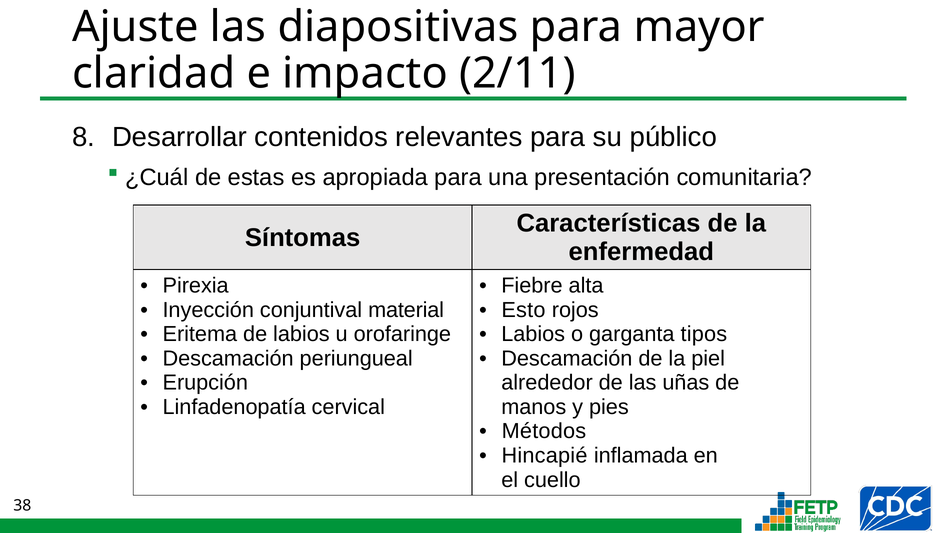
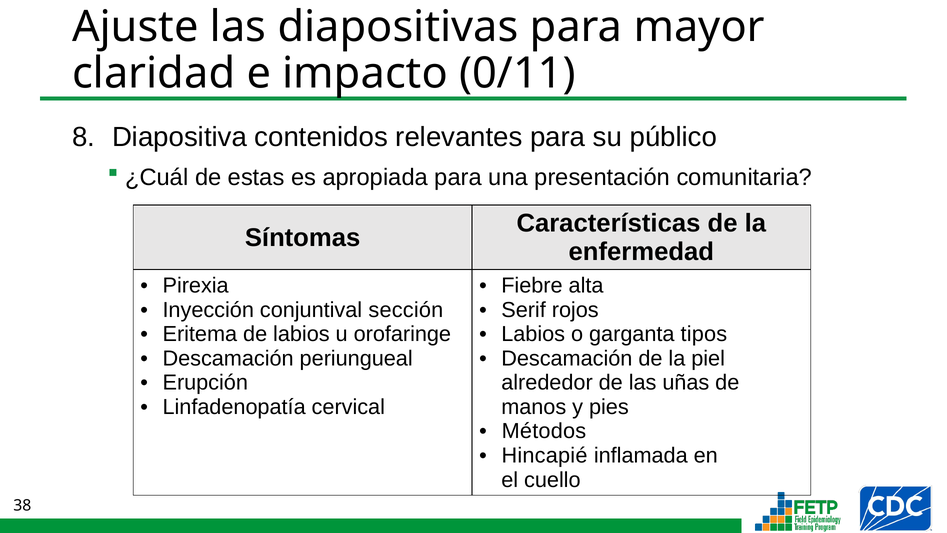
2/11: 2/11 -> 0/11 (517, 74)
Desarrollar: Desarrollar -> Diapositiva (179, 137)
material: material -> sección (406, 310)
Esto: Esto -> Serif (524, 310)
